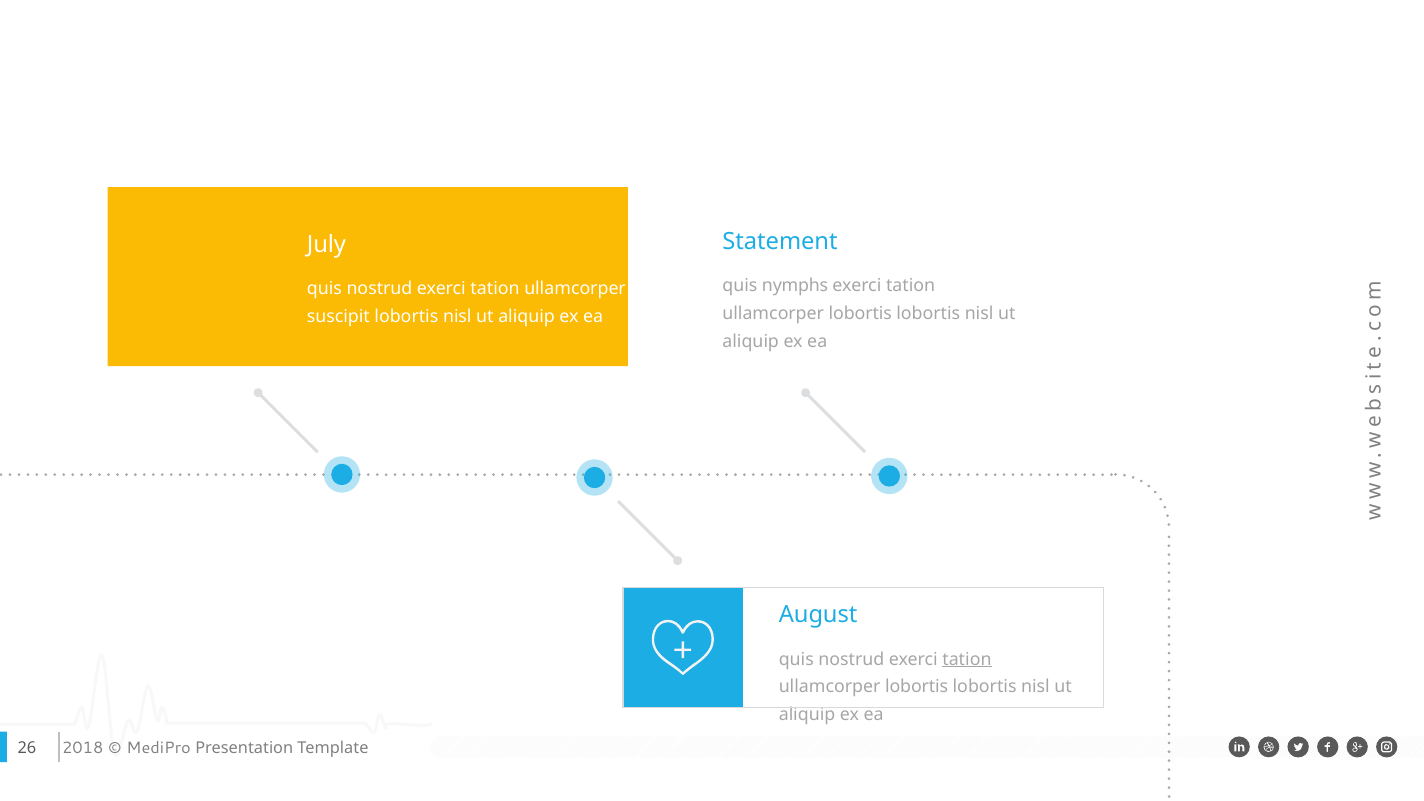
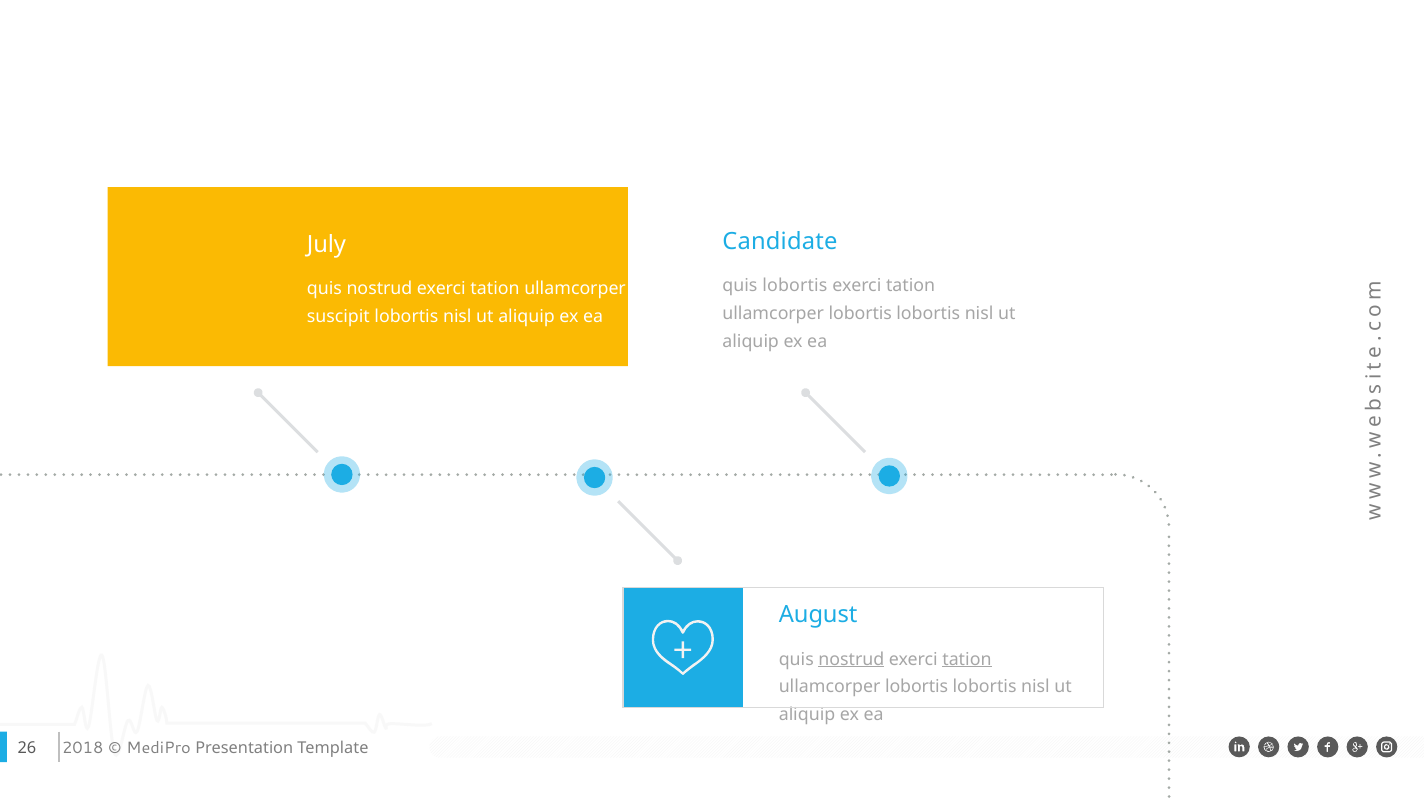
Statement: Statement -> Candidate (780, 242)
quis nymphs: nymphs -> lobortis (795, 286)
nostrud underline: none -> present (851, 659)
